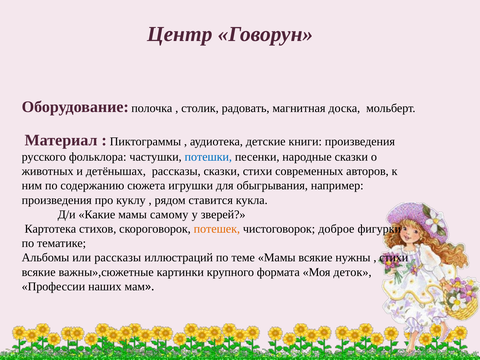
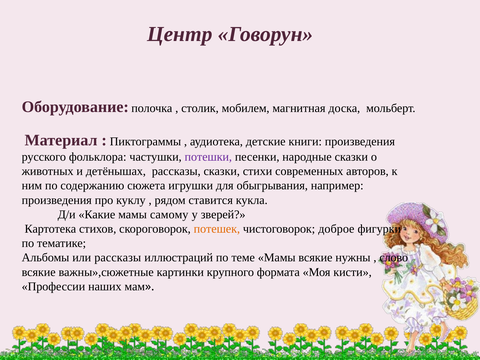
радовать: радовать -> мобилем (246, 108)
потешки colour: blue -> purple (208, 157)
стихи: стихи -> слово (394, 258)
деток: деток -> кисти (353, 272)
